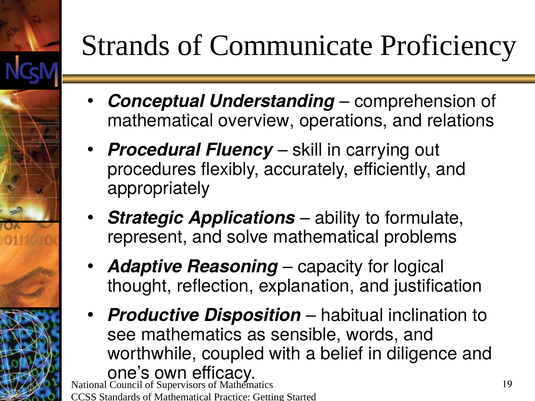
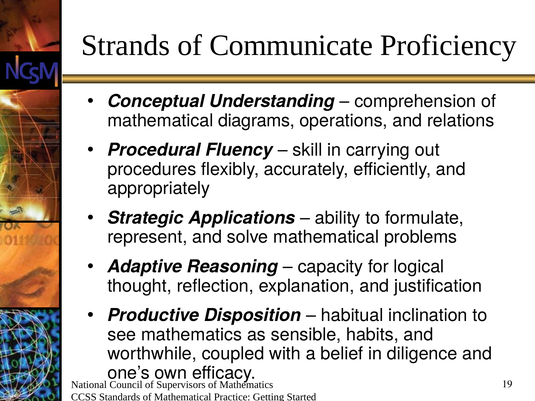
overview: overview -> diagrams (256, 121)
words: words -> habits (372, 335)
